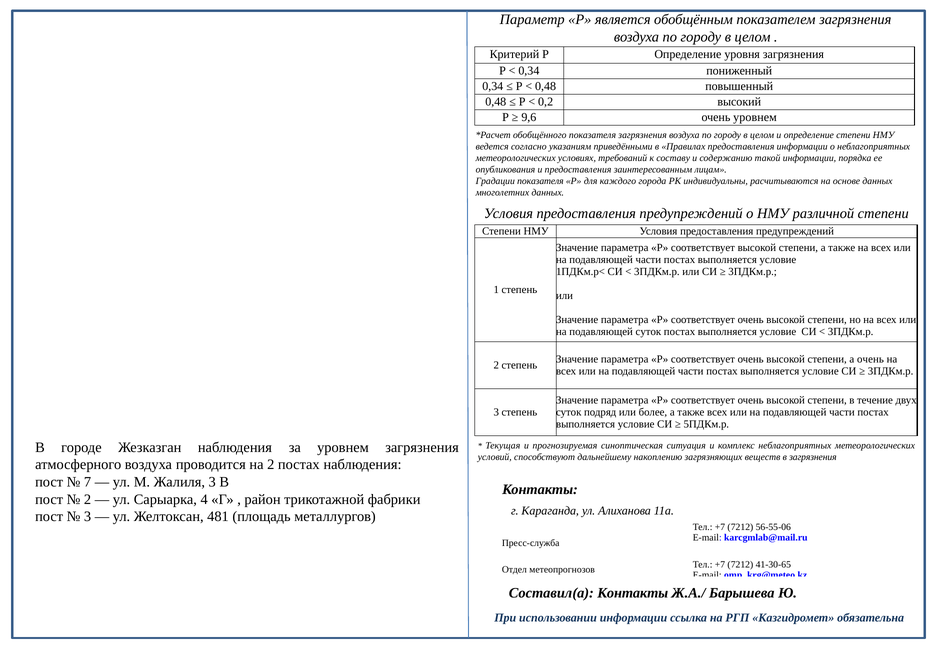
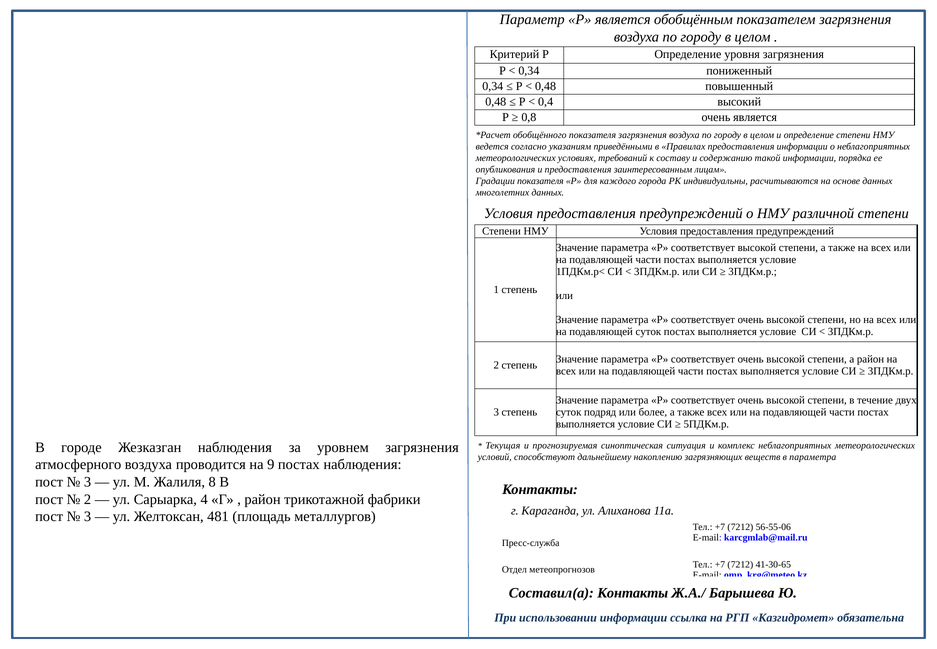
0,2: 0,2 -> 0,4 (546, 102)
9,6: 9,6 -> 0,8 (529, 117)
очень уровнем: уровнем -> является (755, 117)
а очень: очень -> район (871, 359)
в загрязнения: загрязнения -> параметра (813, 457)
на 2: 2 -> 9 (271, 464)
7: 7 -> 3 (88, 482)
Жалиля 3: 3 -> 8 (212, 482)
